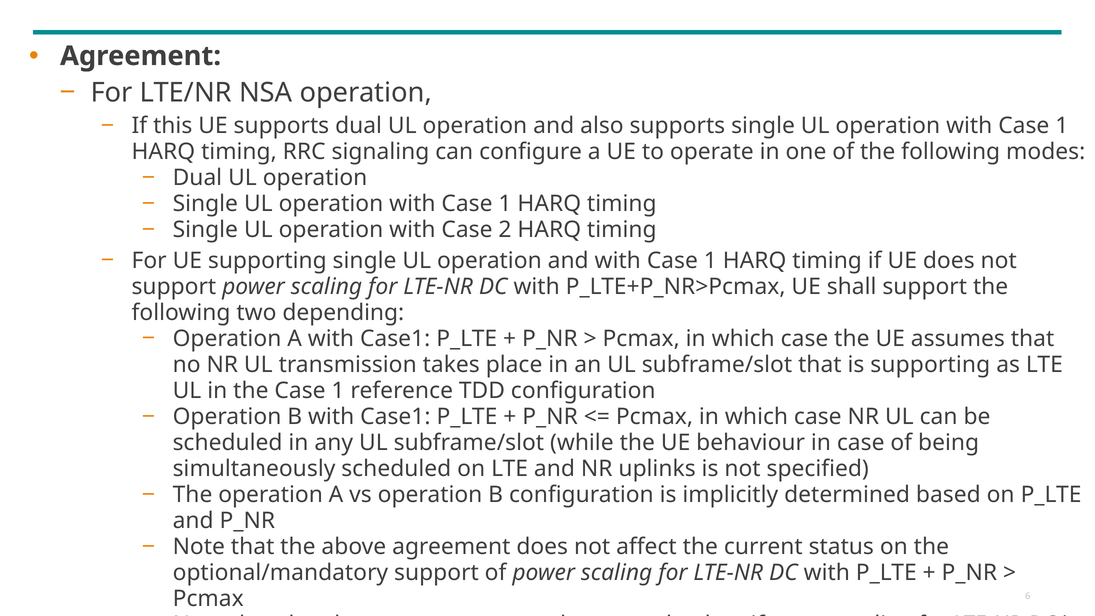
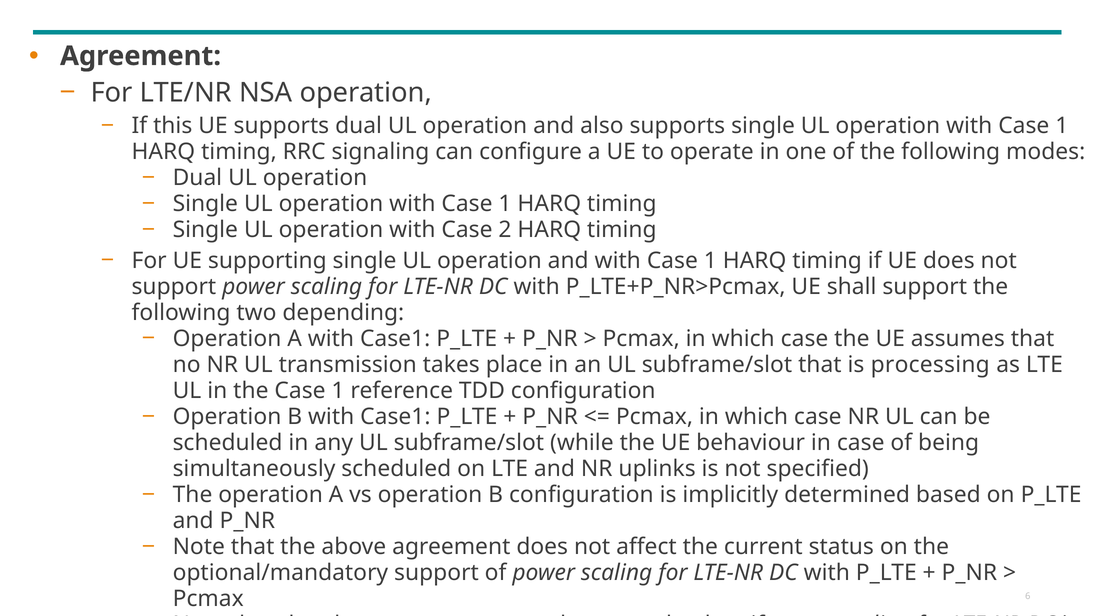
is supporting: supporting -> processing (930, 365)
